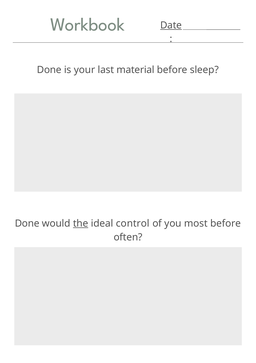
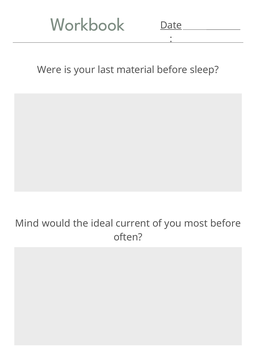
Done: Done -> Were (49, 70)
Done: Done -> Mind (27, 223)
the underline: present -> none (81, 223)
control: control -> current (133, 223)
